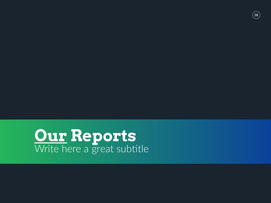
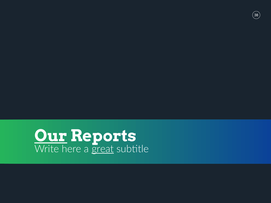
great underline: none -> present (103, 149)
